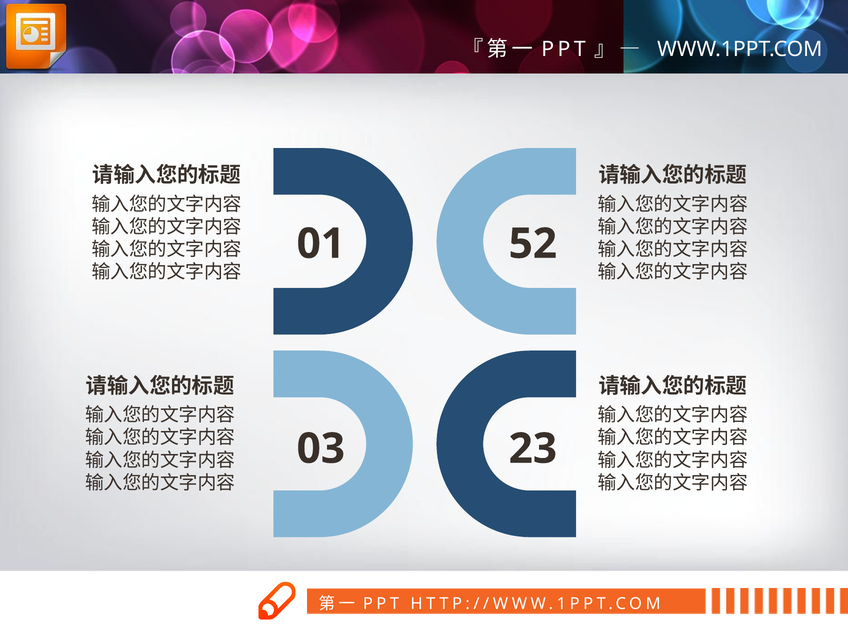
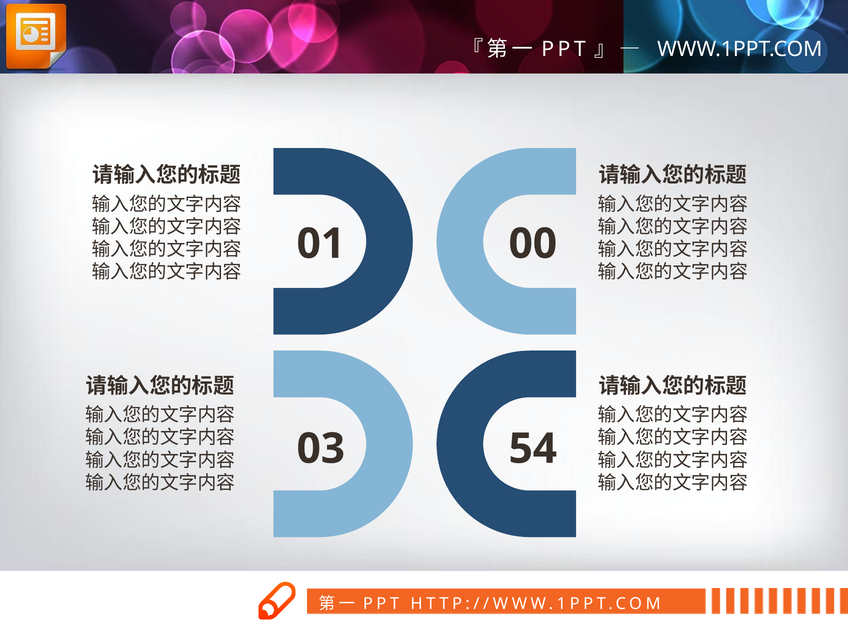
52: 52 -> 00 (533, 244)
23: 23 -> 54 (533, 449)
